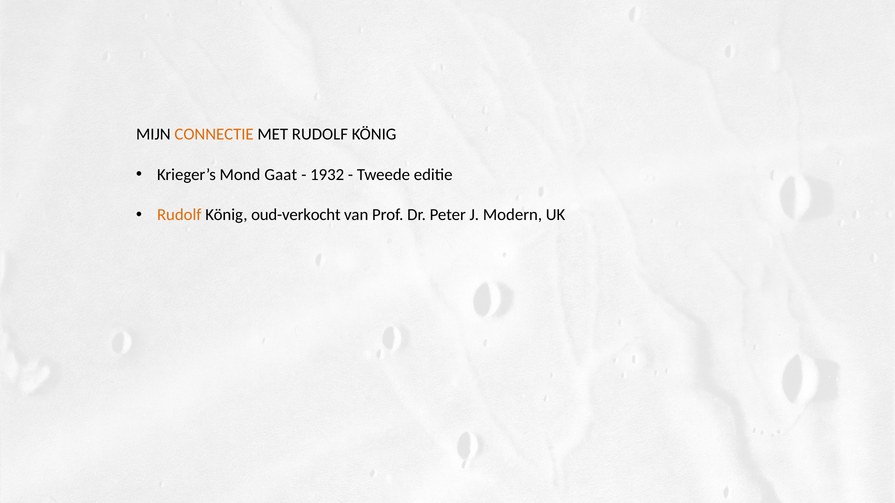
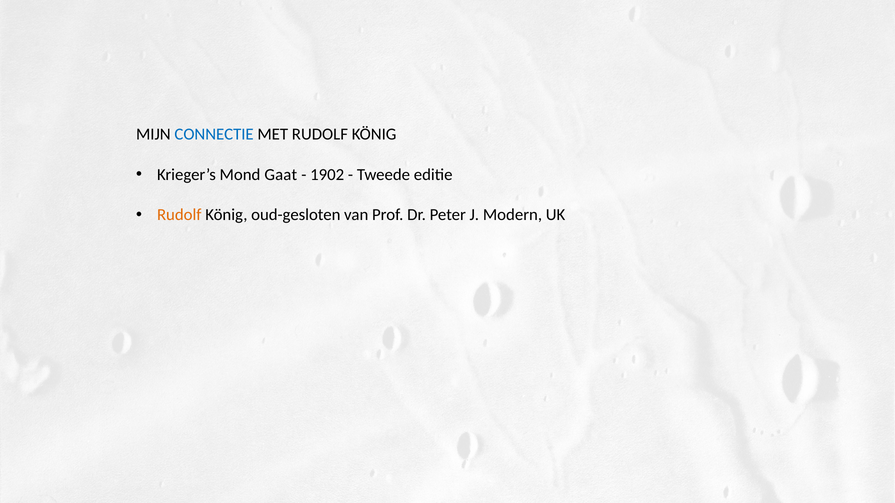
CONNECTIE colour: orange -> blue (214, 135)
1932: 1932 -> 1902 (327, 175)
oud-verkocht: oud-verkocht -> oud-gesloten (296, 215)
